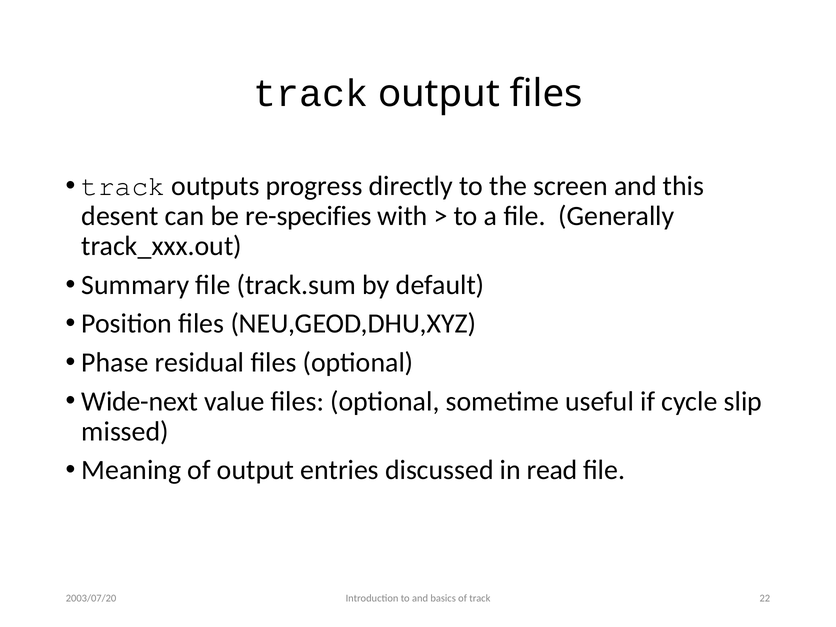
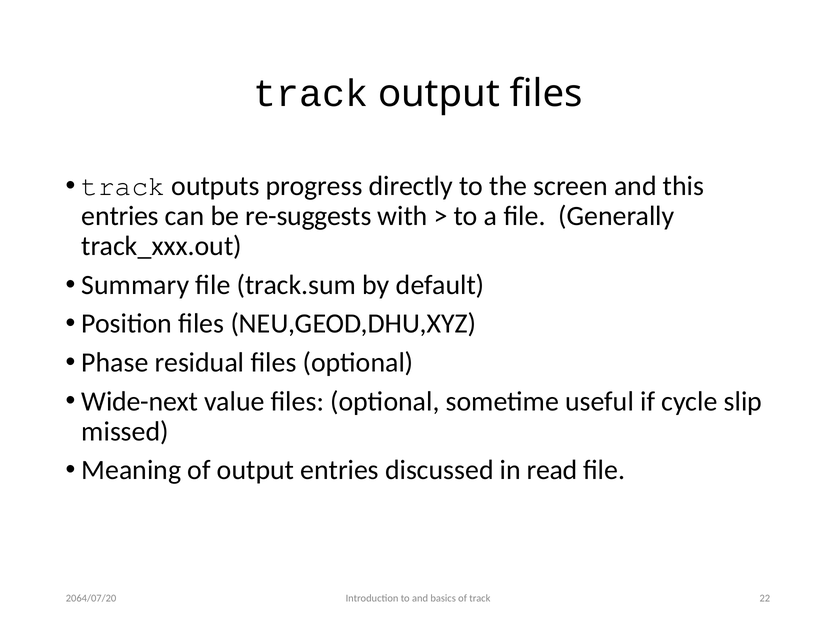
desent: desent -> entries (120, 216)
re-specifies: re-specifies -> re-suggests (308, 216)
2003/07/20: 2003/07/20 -> 2064/07/20 (91, 599)
